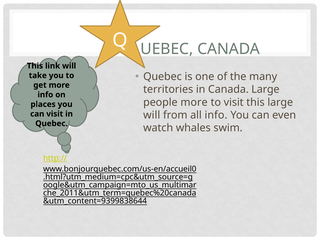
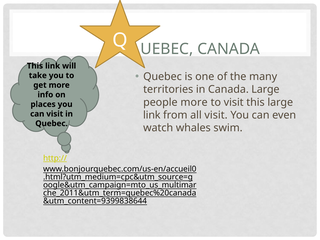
will: will -> link (152, 115)
all info: info -> visit (216, 115)
